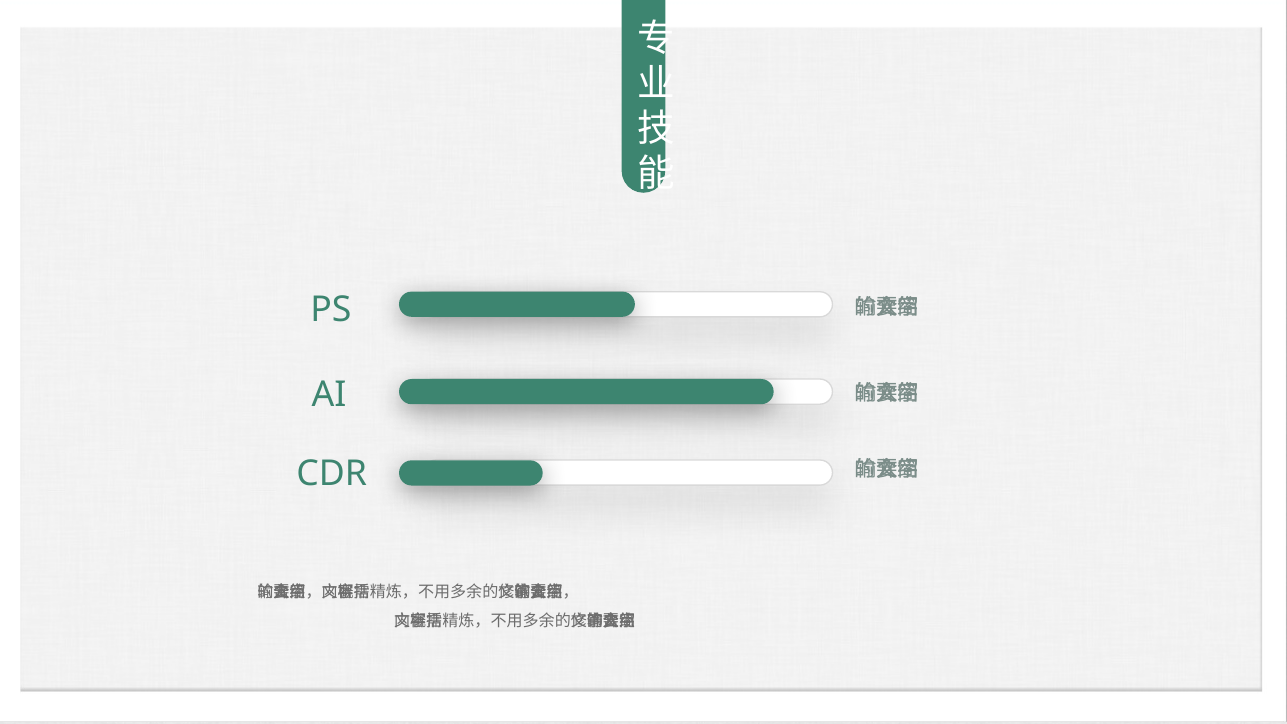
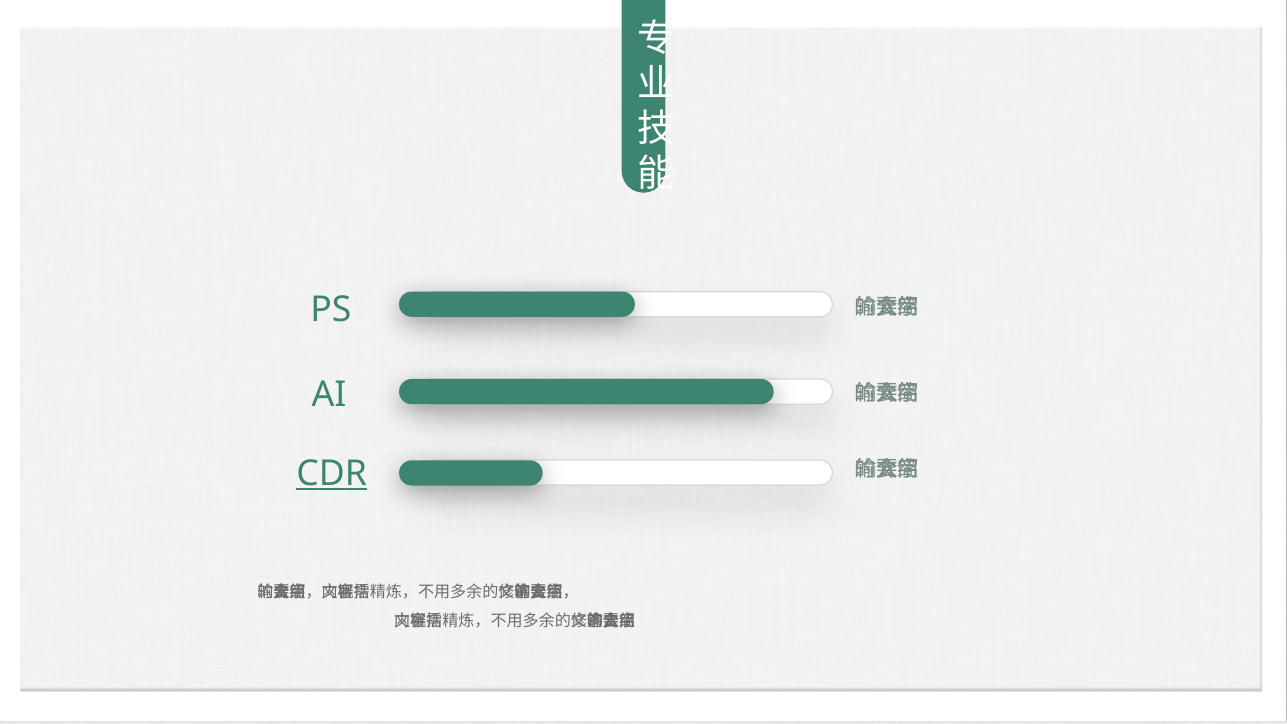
CDR underline: none -> present (332, 474)
